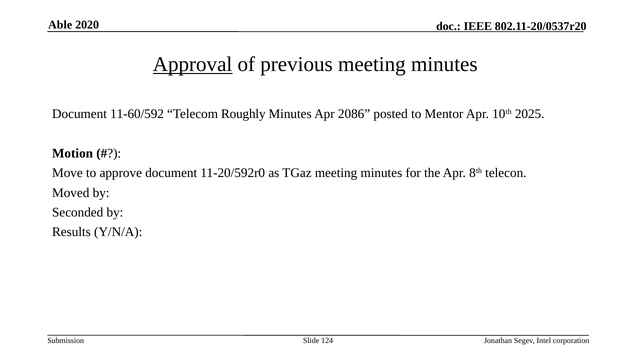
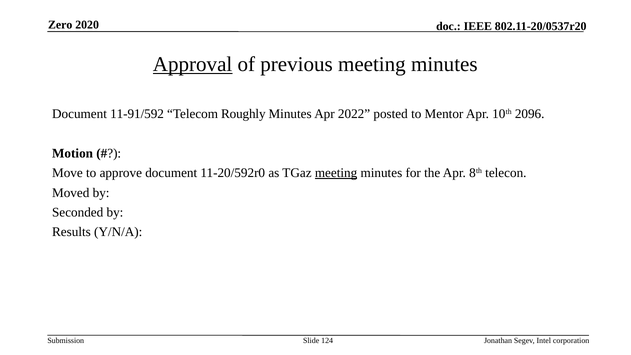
Able: Able -> Zero (60, 25)
11-60/592: 11-60/592 -> 11-91/592 (137, 114)
2086: 2086 -> 2022 (354, 114)
2025: 2025 -> 2096 (530, 114)
meeting underline: none -> present (336, 173)
